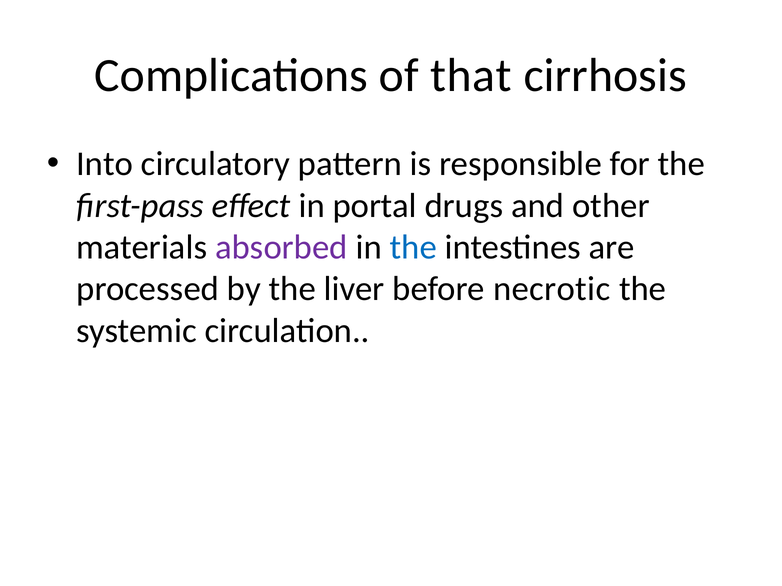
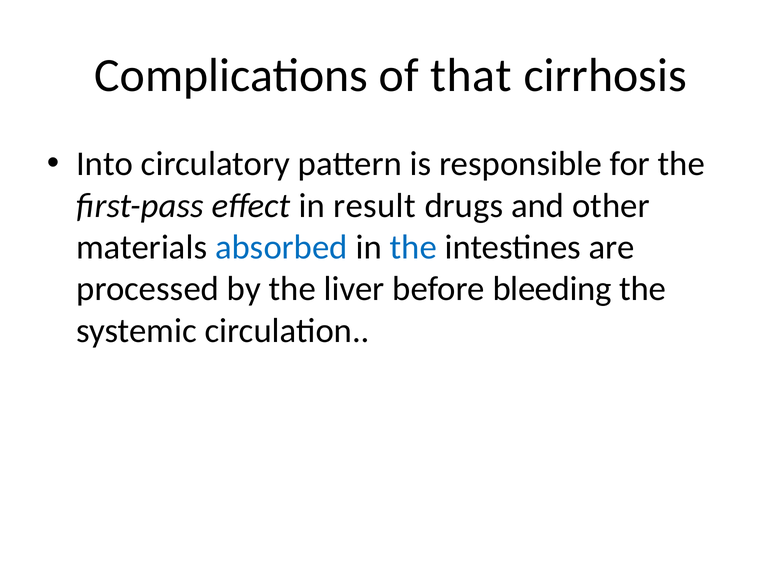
portal: portal -> result (375, 206)
absorbed colour: purple -> blue (281, 247)
necrotic: necrotic -> bleeding (552, 289)
